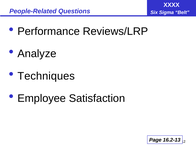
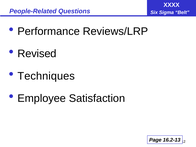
Analyze: Analyze -> Revised (37, 54)
